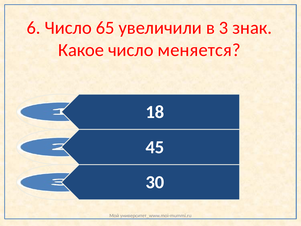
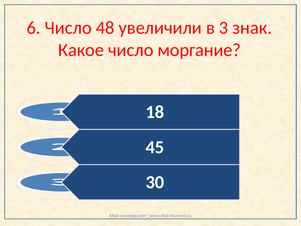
65: 65 -> 48 (105, 28)
меняется: меняется -> моргание (199, 50)
